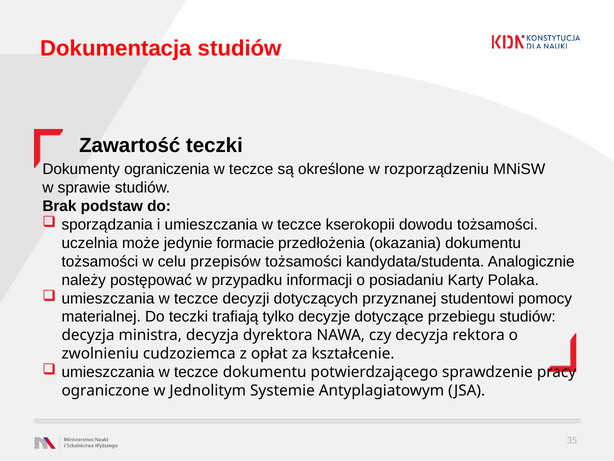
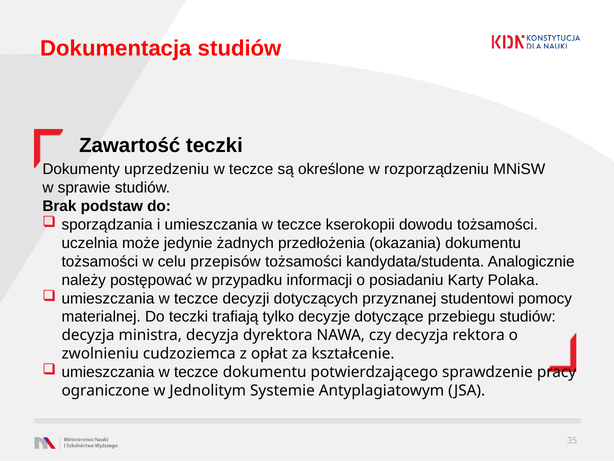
ograniczenia: ograniczenia -> uprzedzeniu (167, 169)
formacie: formacie -> żadnych (245, 243)
